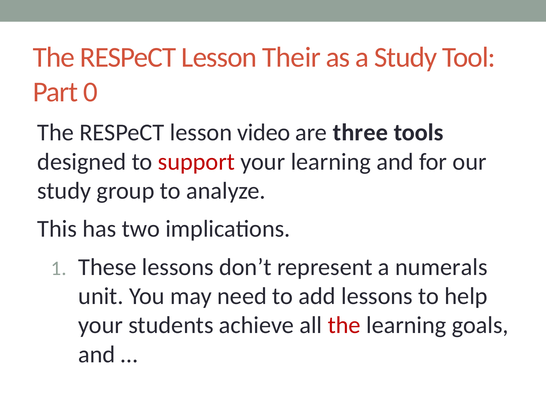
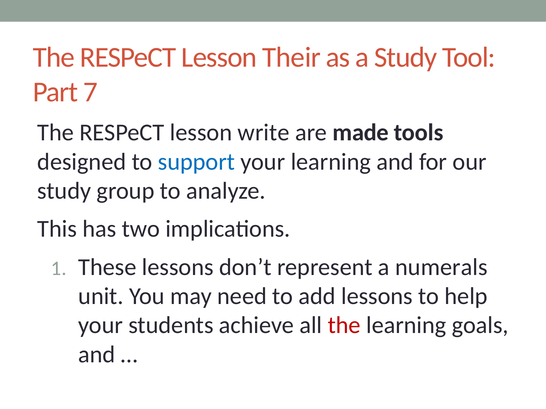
0: 0 -> 7 (91, 92)
video: video -> write (264, 133)
three: three -> made (361, 133)
support colour: red -> blue (196, 162)
